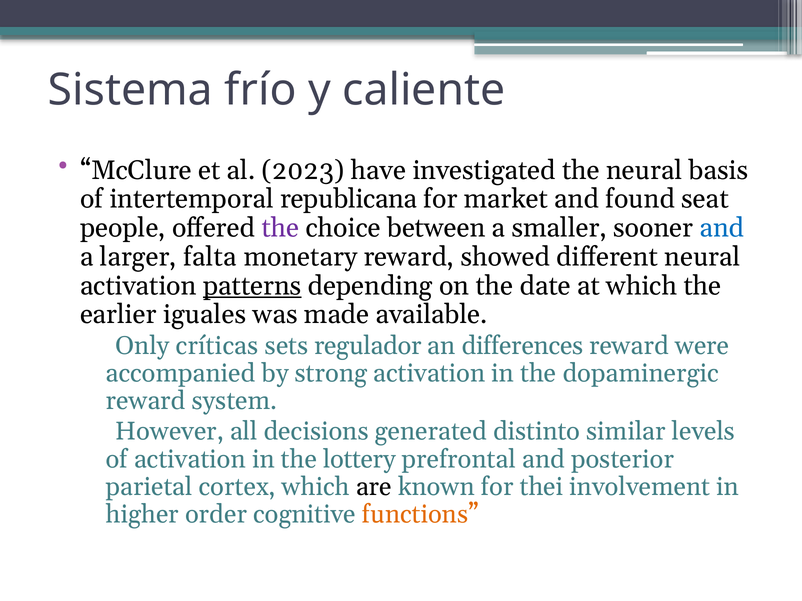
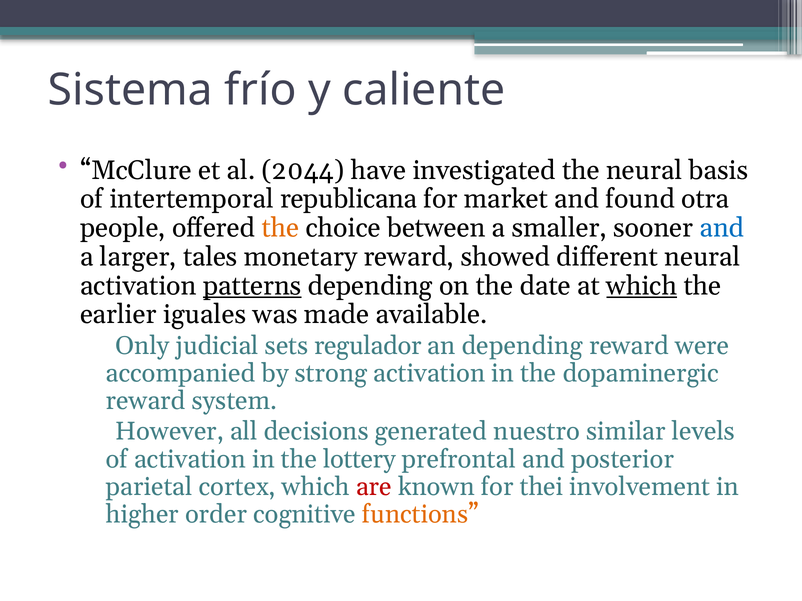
2023: 2023 -> 2044 (303, 170)
seat: seat -> otra (705, 199)
the colour: purple -> orange (280, 228)
falta: falta -> tales (210, 257)
which underline: none -> present (642, 286)
críticas: críticas -> judicial (217, 346)
an differences: differences -> depending (522, 346)
distinto: distinto -> nuestro (537, 432)
are colour: black -> red (374, 487)
